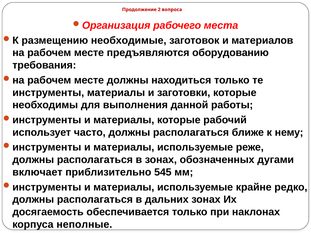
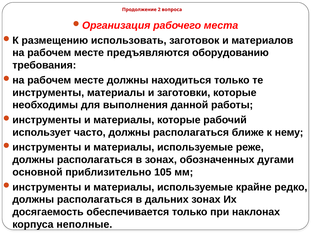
необходимые: необходимые -> использовать (129, 40)
включает: включает -> основной (37, 172)
545: 545 -> 105 (163, 172)
